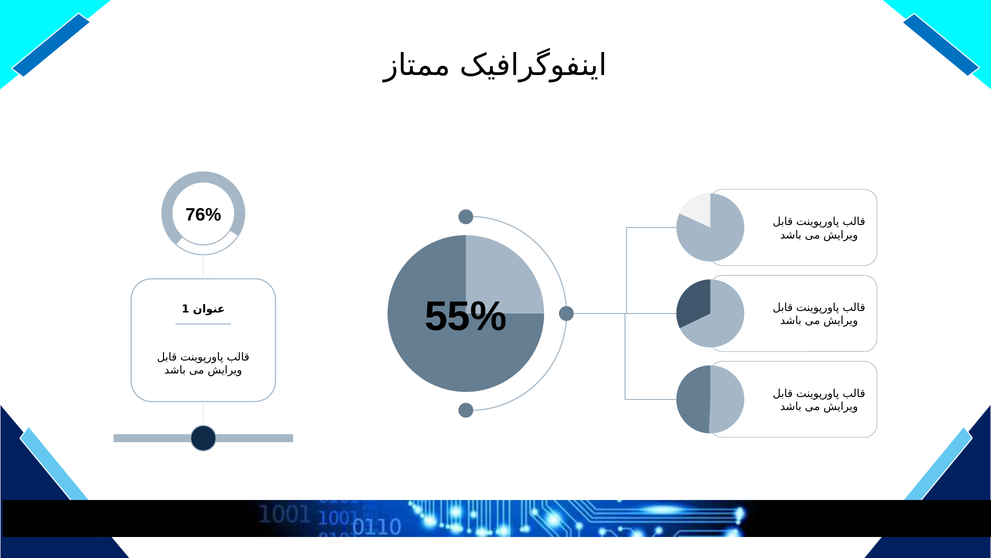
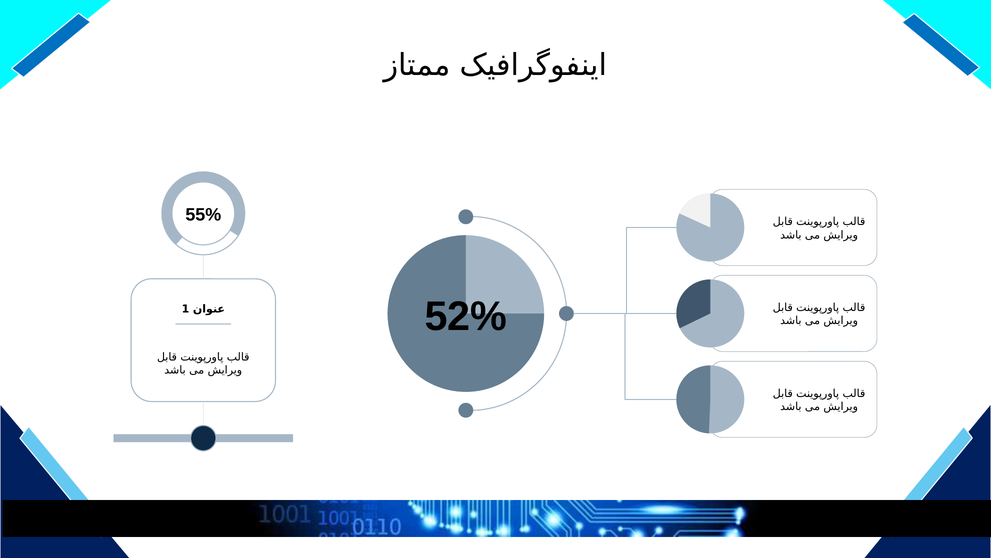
76%: 76% -> 55% (203, 214)
55%: 55% -> 52% (466, 316)
